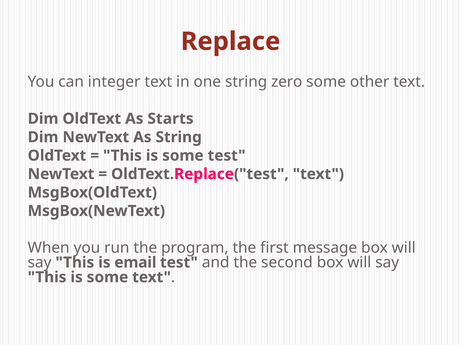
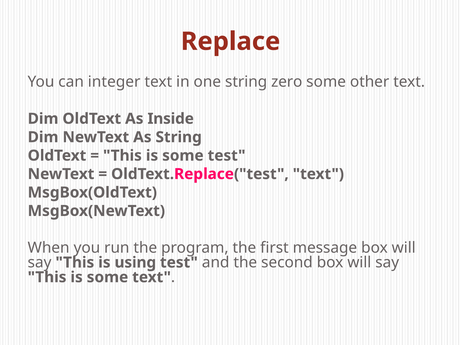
Starts: Starts -> Inside (171, 119)
email: email -> using (135, 263)
